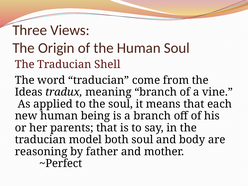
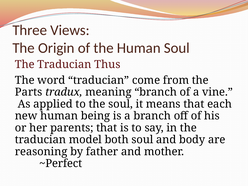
Shell: Shell -> Thus (107, 64)
Ideas: Ideas -> Parts (29, 92)
